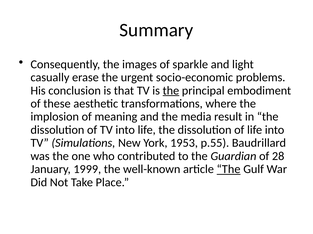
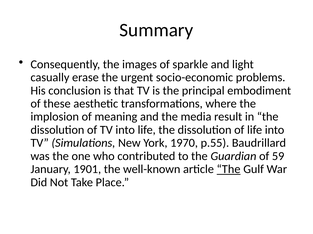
the underline: present -> none (171, 91)
1953: 1953 -> 1970 (184, 143)
28: 28 -> 59 (278, 157)
1999: 1999 -> 1901 (87, 170)
